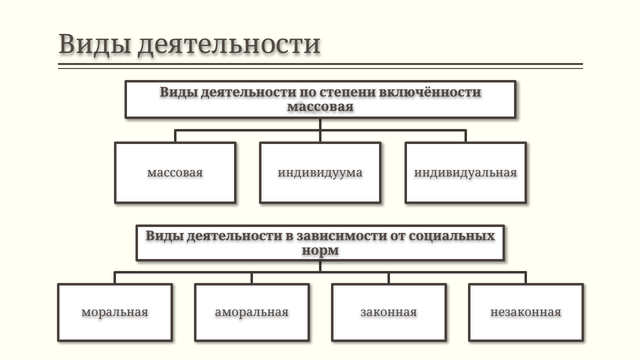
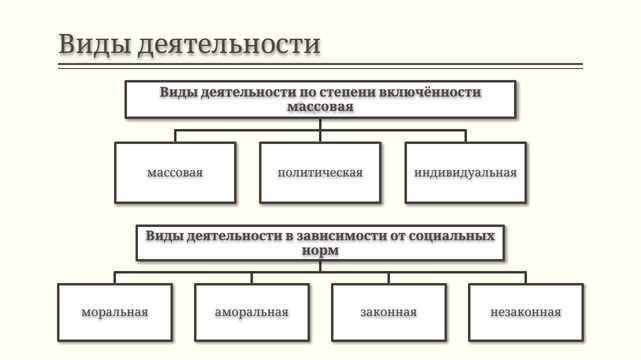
индивидуума: индивидуума -> политическая (320, 173)
